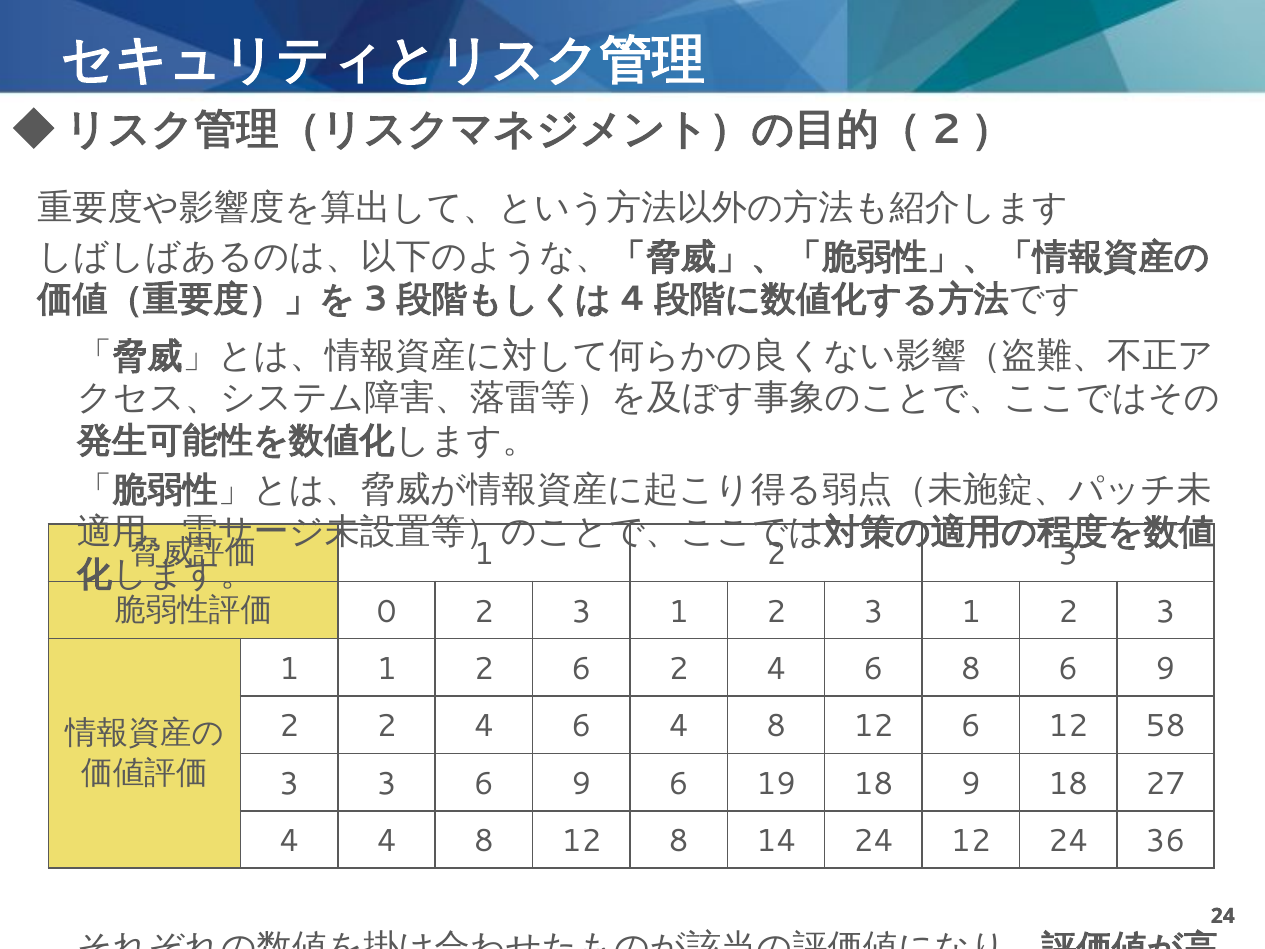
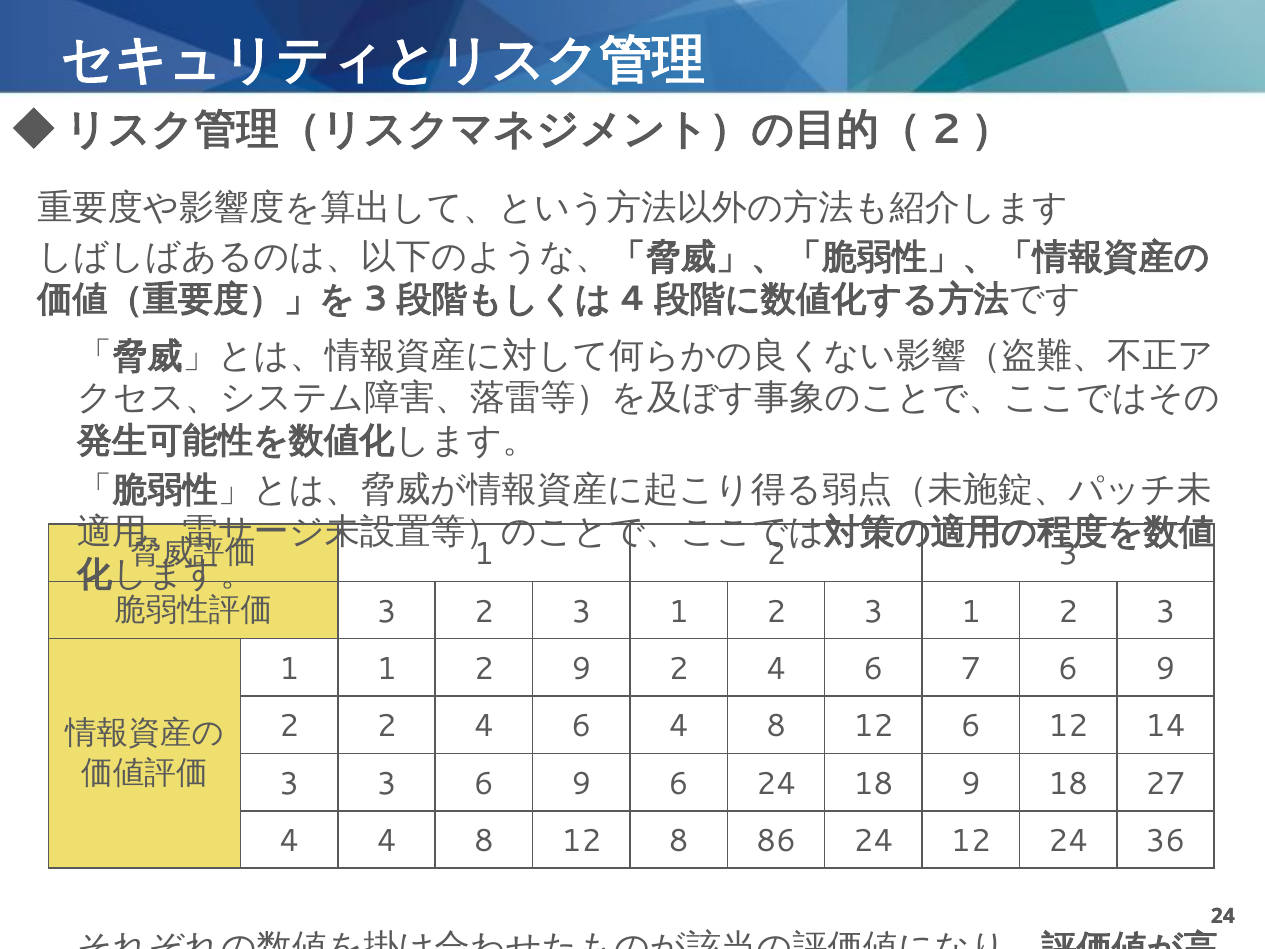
0: 0 -> 3 (387, 612)
2 6: 6 -> 9 (581, 669)
6 8: 8 -> 7 (971, 669)
58: 58 -> 14 (1166, 726)
6 19: 19 -> 24 (776, 784)
14: 14 -> 86 (776, 841)
